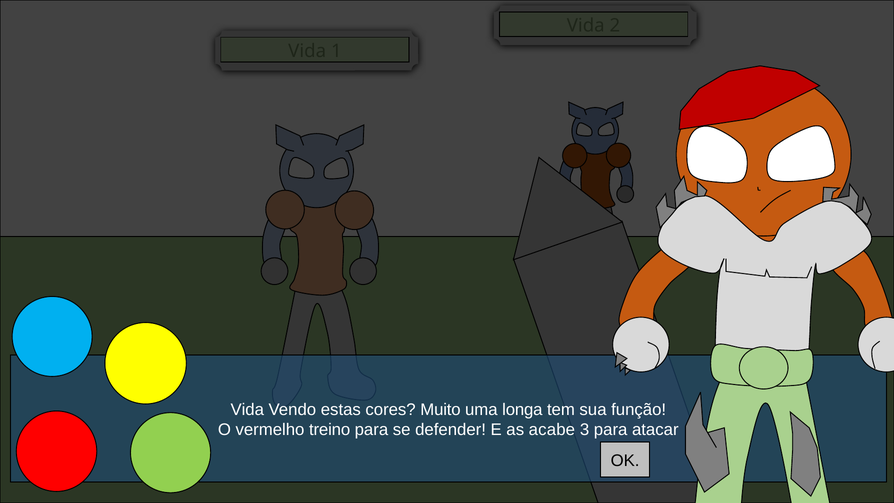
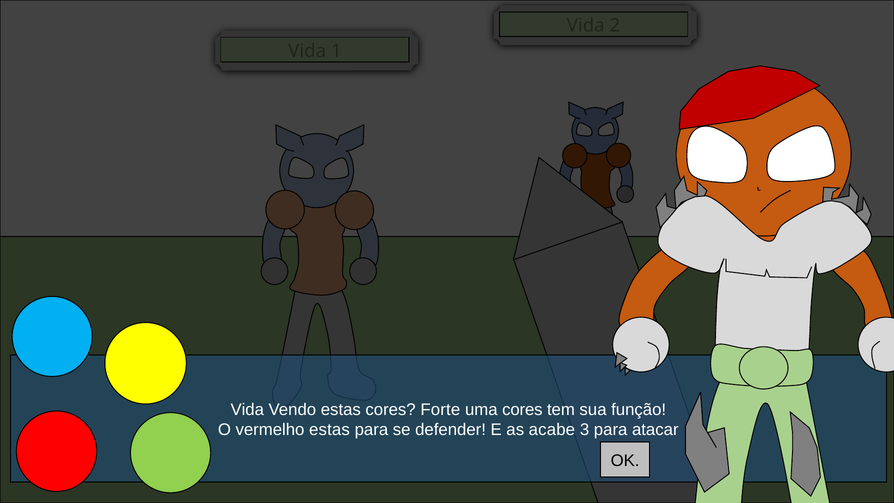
Muito: Muito -> Forte (440, 410)
uma longa: longa -> cores (522, 410)
vermelho treino: treino -> estas (329, 430)
